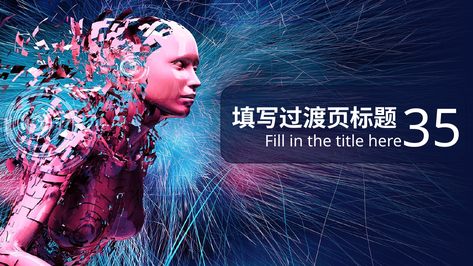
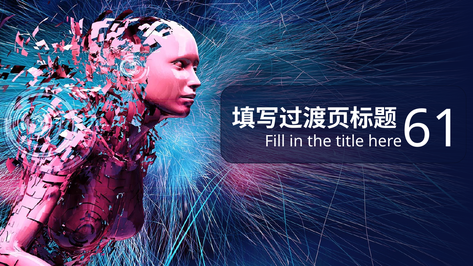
35: 35 -> 61 (432, 129)
